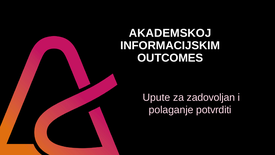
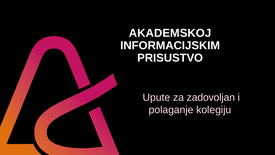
OUTCOMES: OUTCOMES -> PRISUSTVO (170, 58)
potvrditi: potvrditi -> kolegiju (214, 110)
